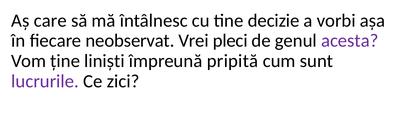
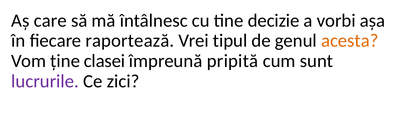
neobservat: neobservat -> raportează (130, 41)
pleci: pleci -> tipul (230, 41)
acesta colour: purple -> orange (350, 41)
liniști: liniști -> clasei (105, 61)
